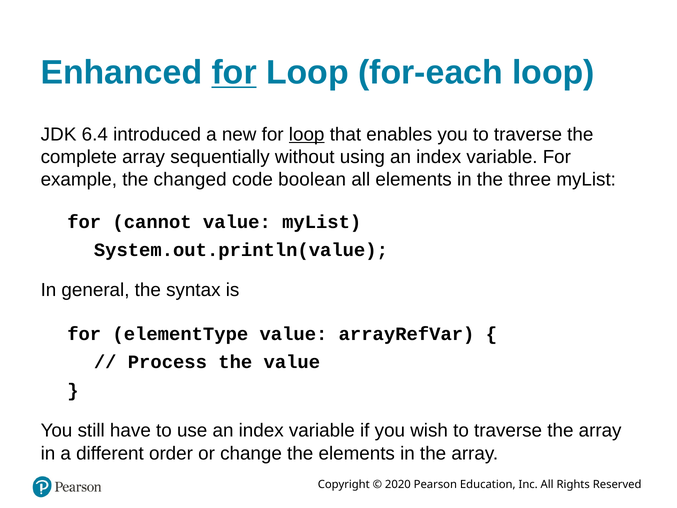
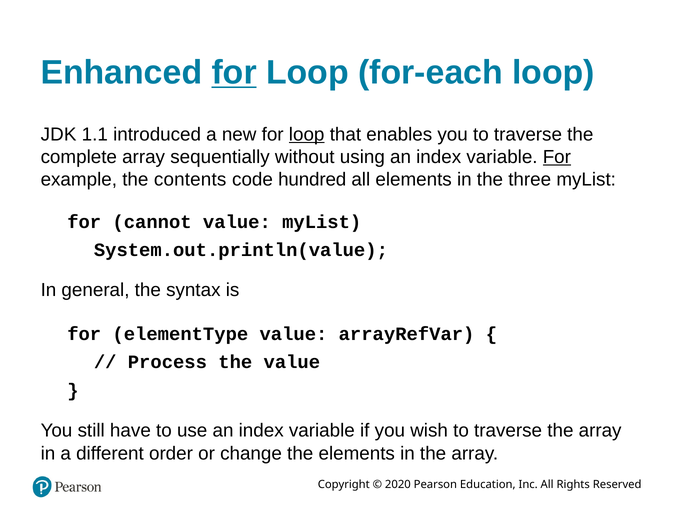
6.4: 6.4 -> 1.1 (95, 134)
For underline: none -> present (557, 157)
changed: changed -> contents (190, 179)
boolean: boolean -> hundred (312, 179)
